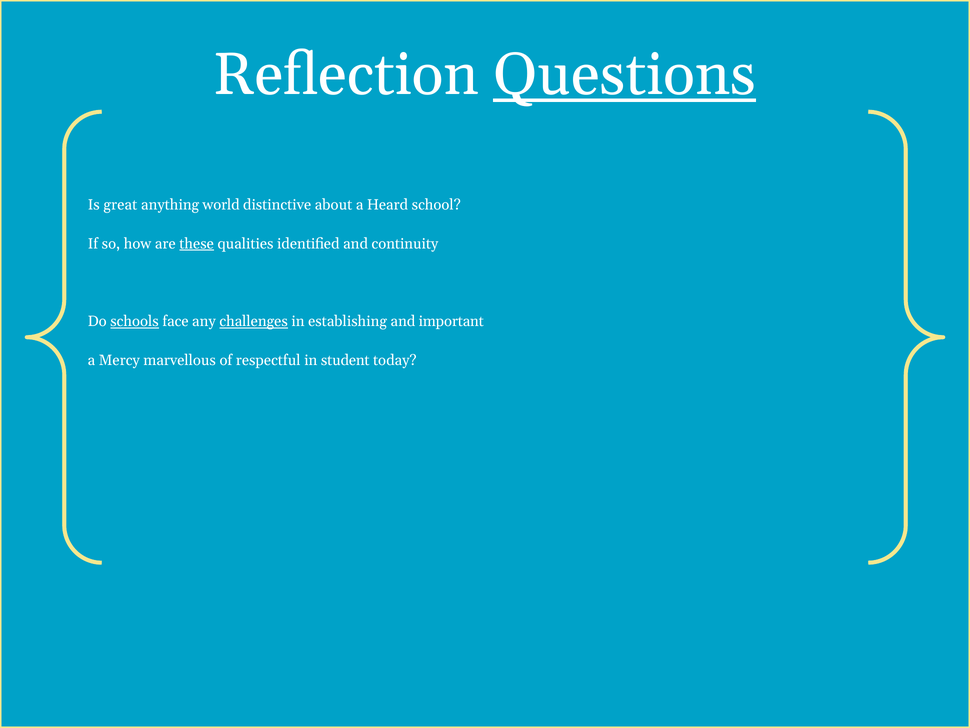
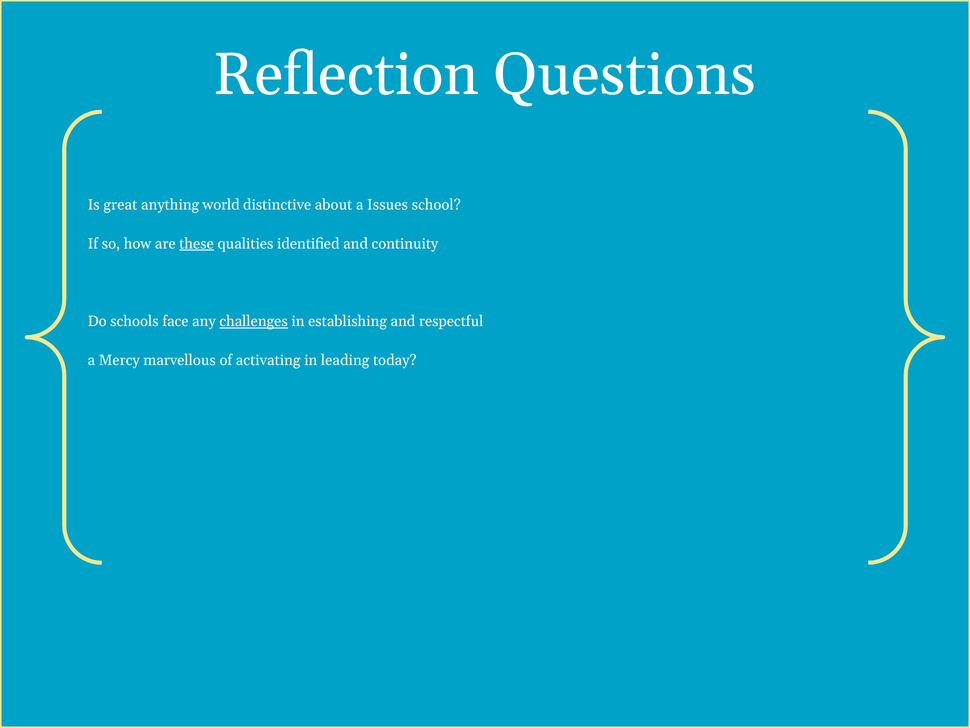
Questions underline: present -> none (625, 75)
Heard: Heard -> Issues (387, 205)
schools underline: present -> none (135, 321)
important: important -> respectful (451, 321)
respectful: respectful -> activating (268, 360)
student: student -> leading (345, 360)
